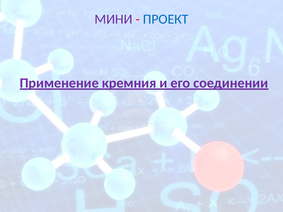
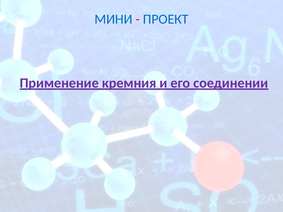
МИНИ colour: purple -> blue (113, 19)
